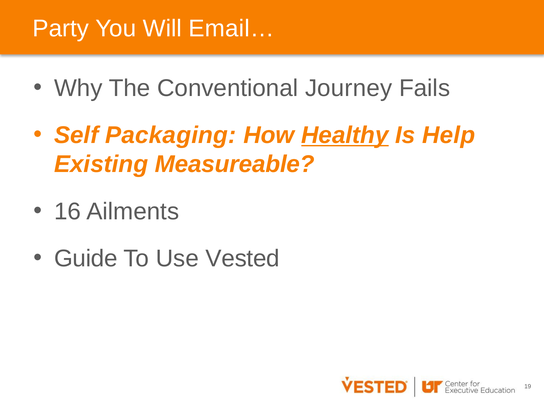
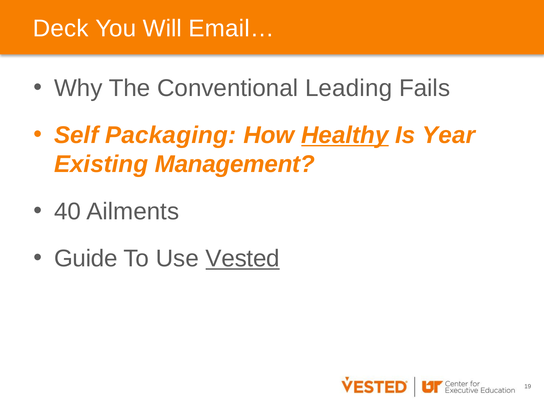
Party: Party -> Deck (61, 29)
Journey: Journey -> Leading (349, 88)
Help: Help -> Year (449, 135)
Measureable: Measureable -> Management (235, 164)
16: 16 -> 40 (68, 211)
Vested underline: none -> present (243, 259)
